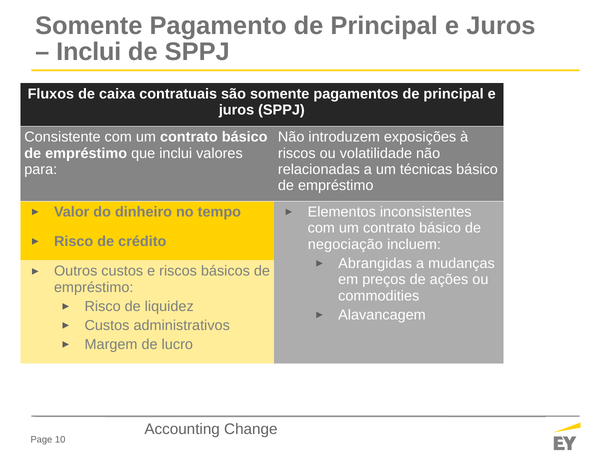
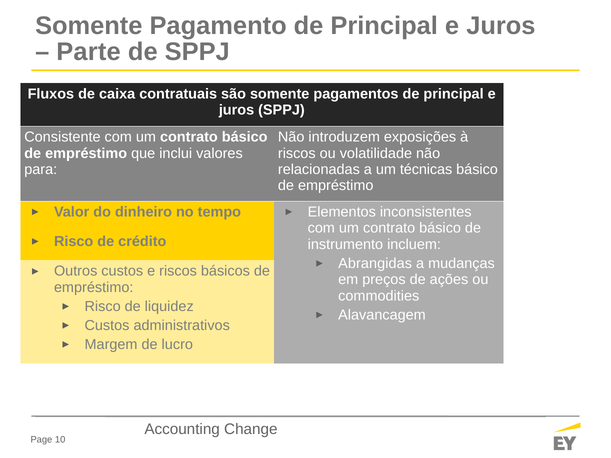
Inclui: Inclui -> Parte (89, 52)
negociação: negociação -> instrumento (345, 244)
